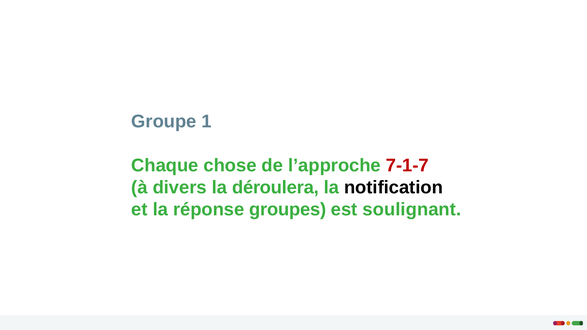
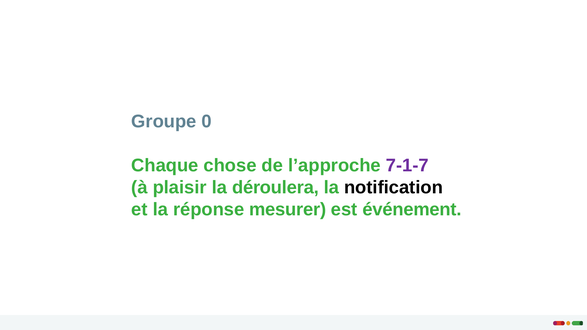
1: 1 -> 0 (207, 122)
7-1-7 colour: red -> purple (407, 166)
divers: divers -> plaisir (180, 188)
groupes: groupes -> mesurer (288, 210)
soulignant: soulignant -> événement (412, 210)
